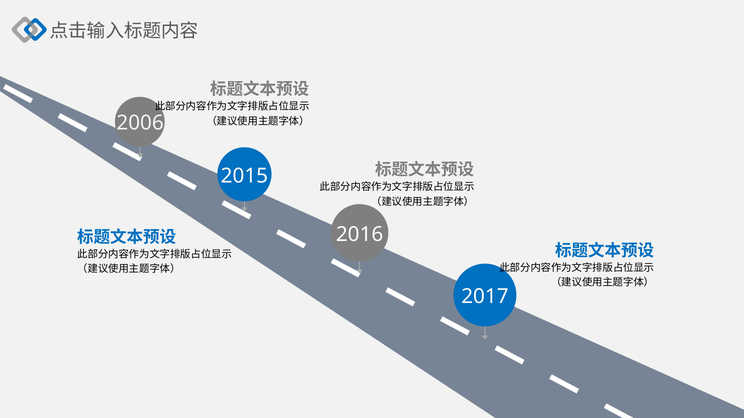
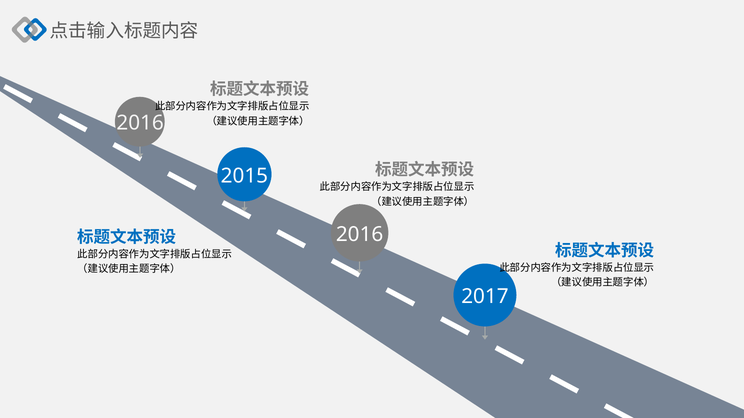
2006: 2006 -> 2016 (140, 123)
